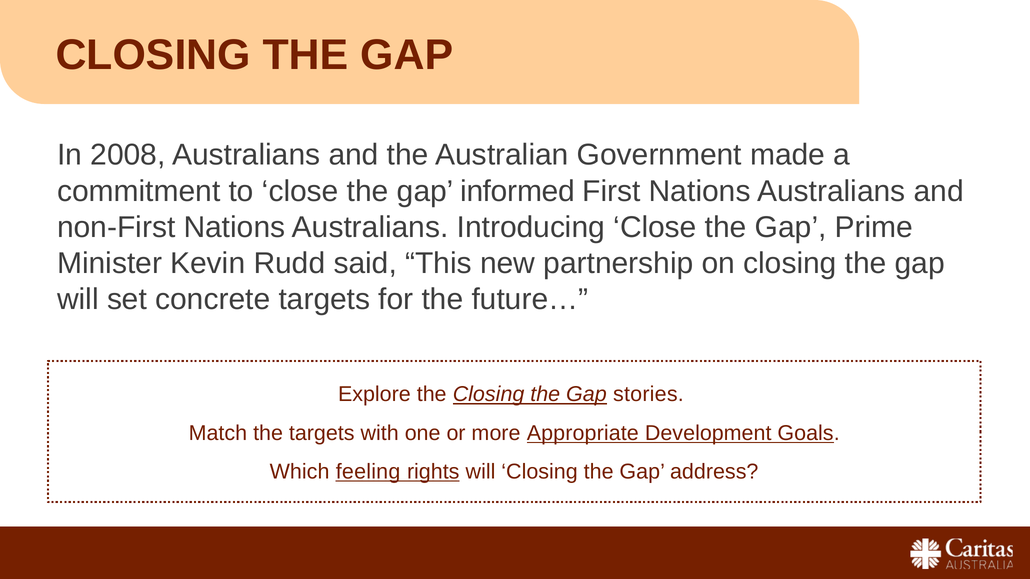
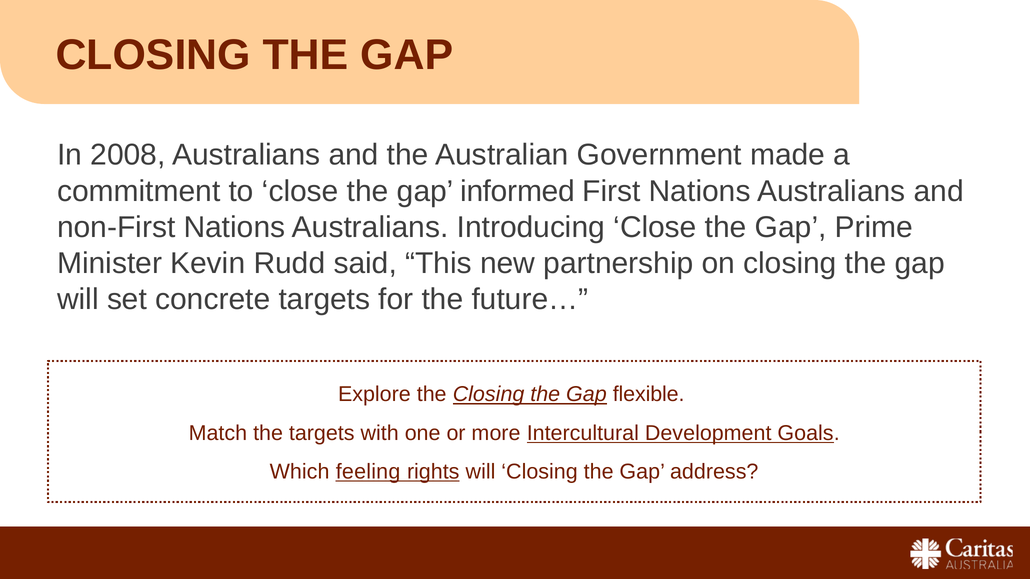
stories: stories -> flexible (649, 395)
Appropriate: Appropriate -> Intercultural (583, 433)
